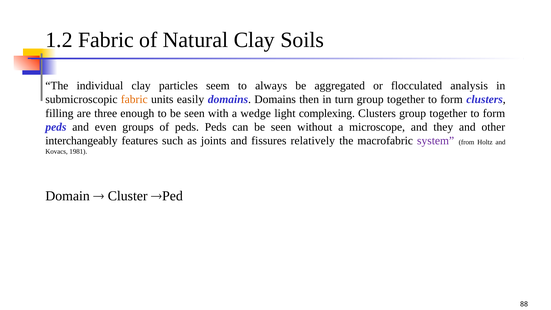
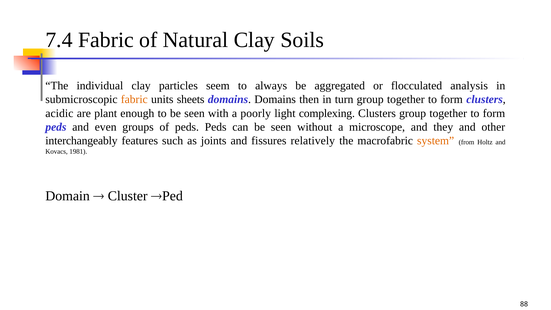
1.2: 1.2 -> 7.4 (59, 40)
easily: easily -> sheets (191, 99)
filling: filling -> acidic (59, 113)
three: three -> plant (106, 113)
wedge: wedge -> poorly (256, 113)
system colour: purple -> orange (436, 141)
